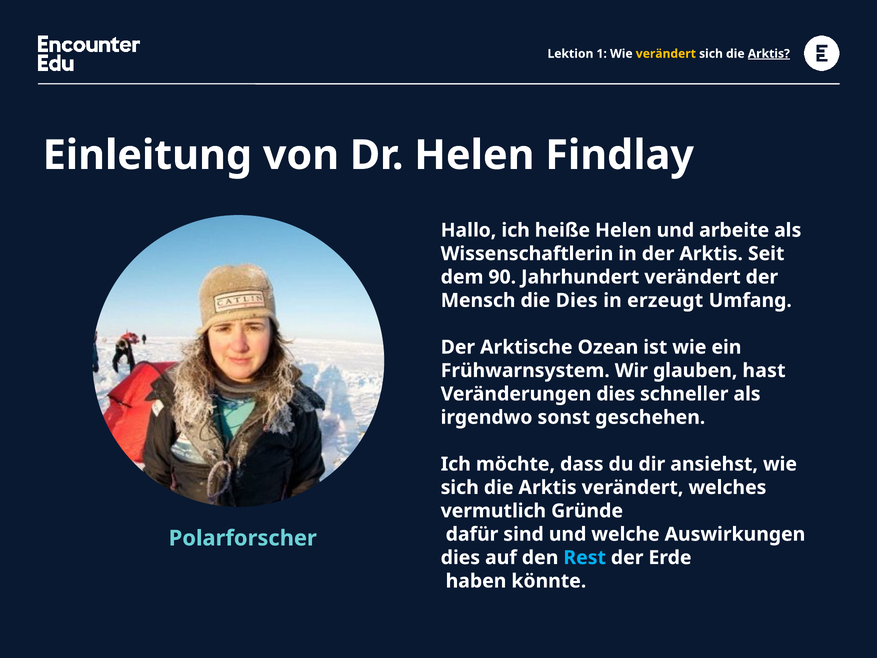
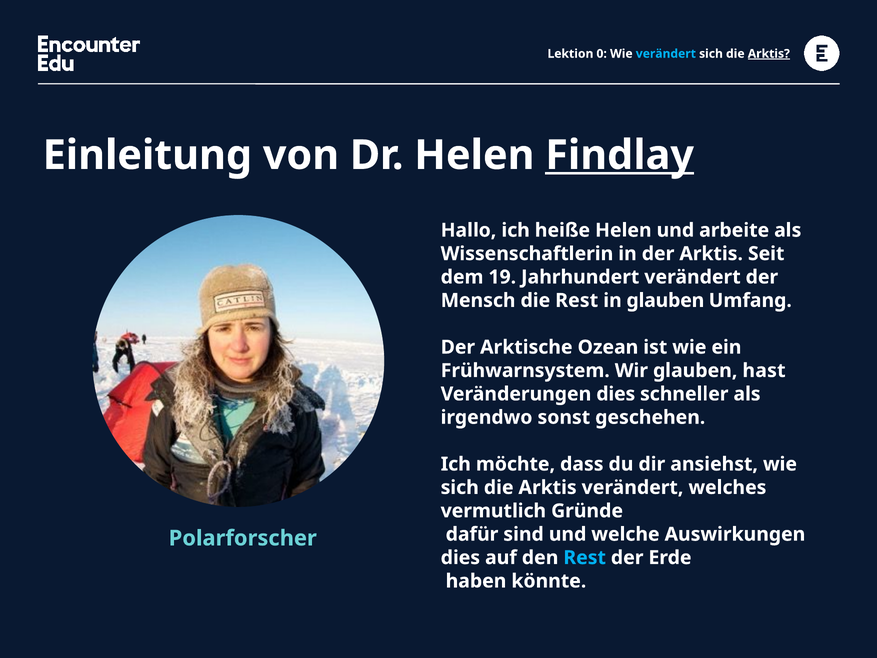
1: 1 -> 0 (602, 54)
verändert colour: yellow -> light blue (666, 54)
Findlay underline: none -> present (620, 155)
90: 90 -> 19 (502, 277)
die Dies: Dies -> Rest (577, 300)
in erzeugt: erzeugt -> glauben (665, 300)
